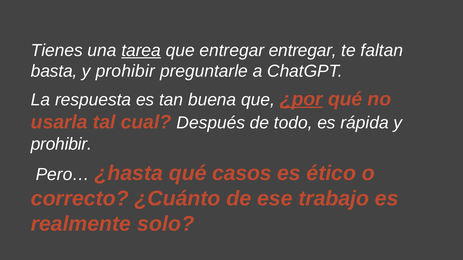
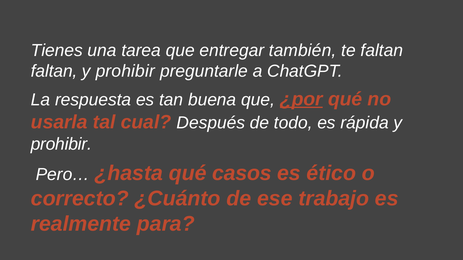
tarea underline: present -> none (141, 51)
entregar entregar: entregar -> también (303, 51)
basta: basta -> faltan (54, 71)
solo: solo -> para (166, 224)
